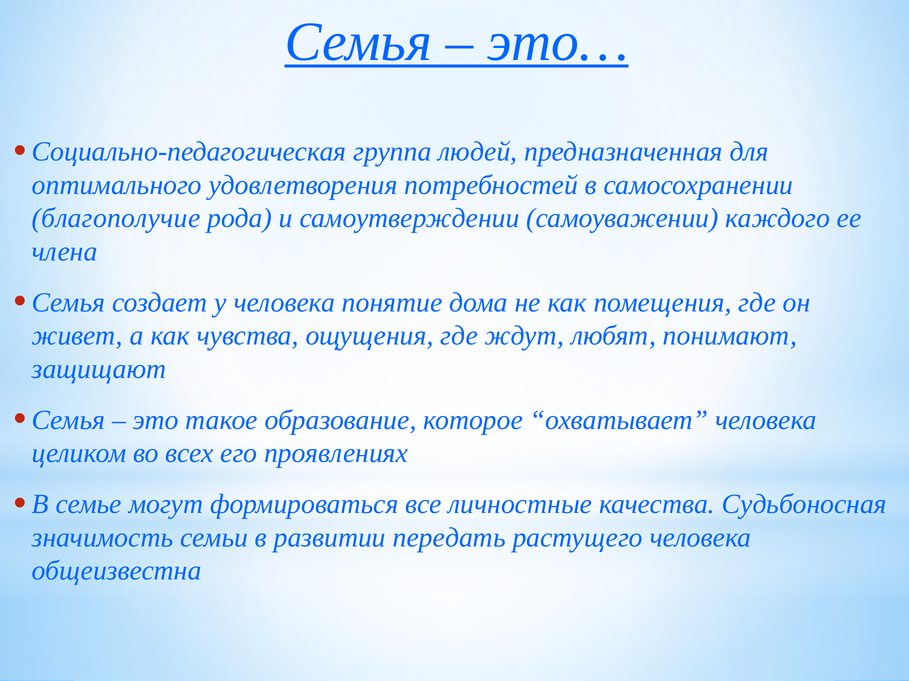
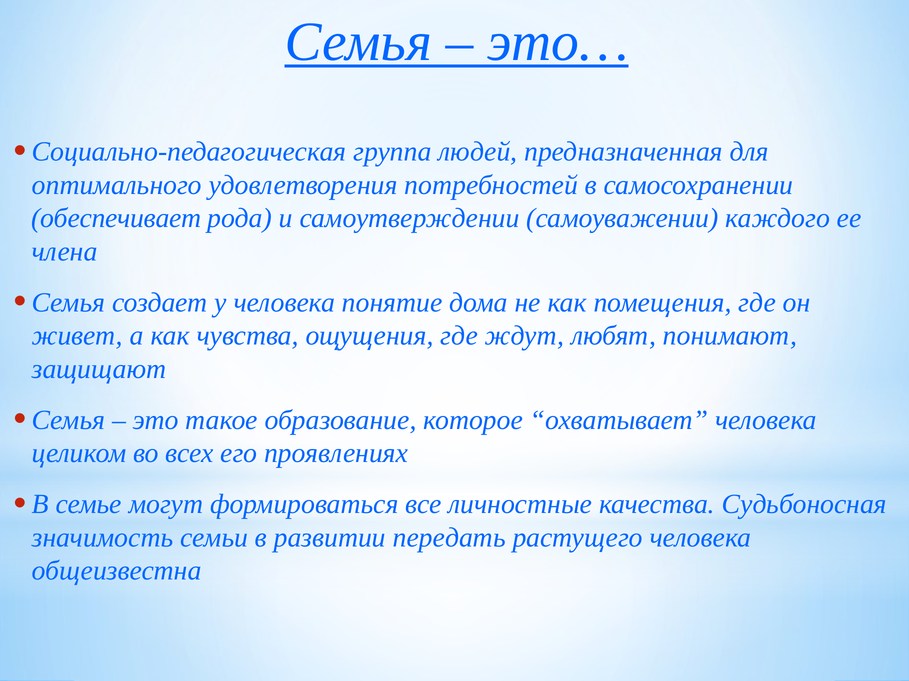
благополучие: благополучие -> обеспечивает (116, 219)
